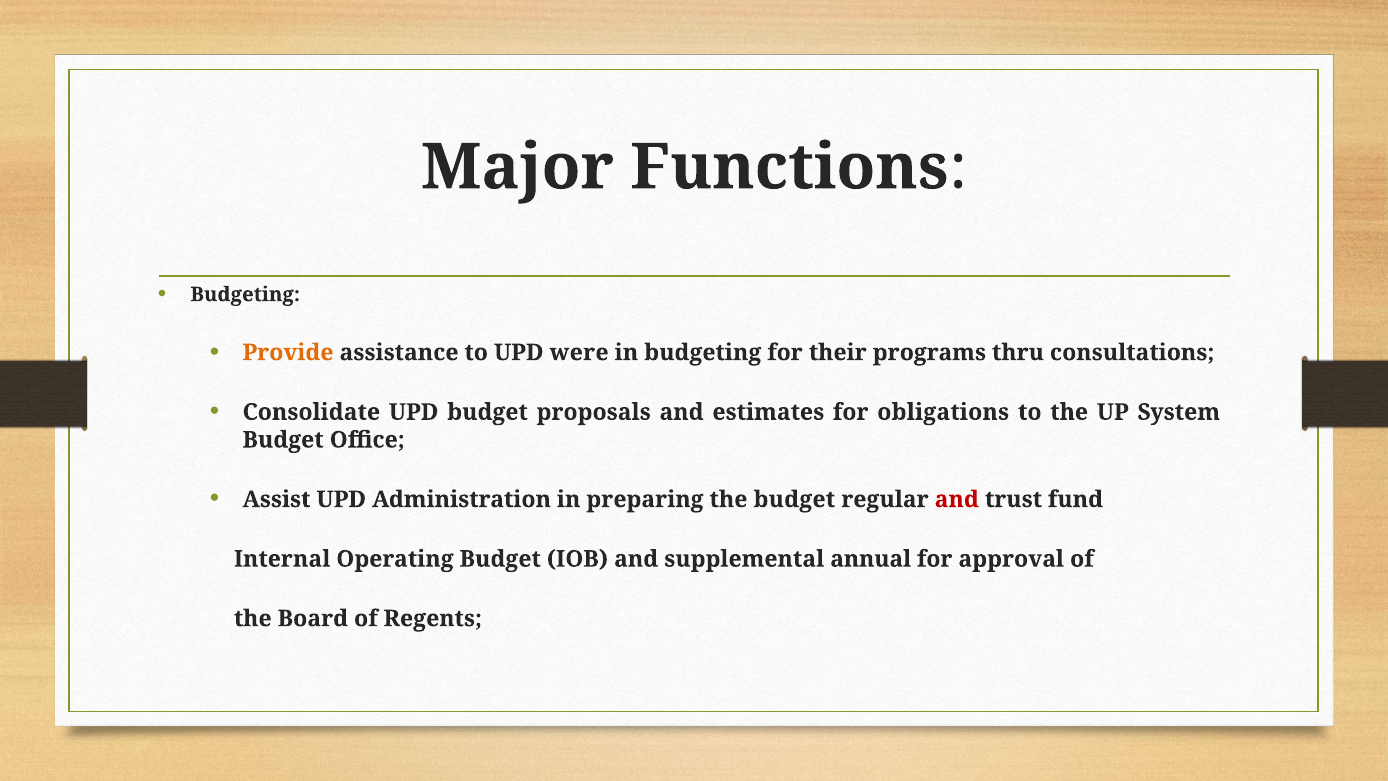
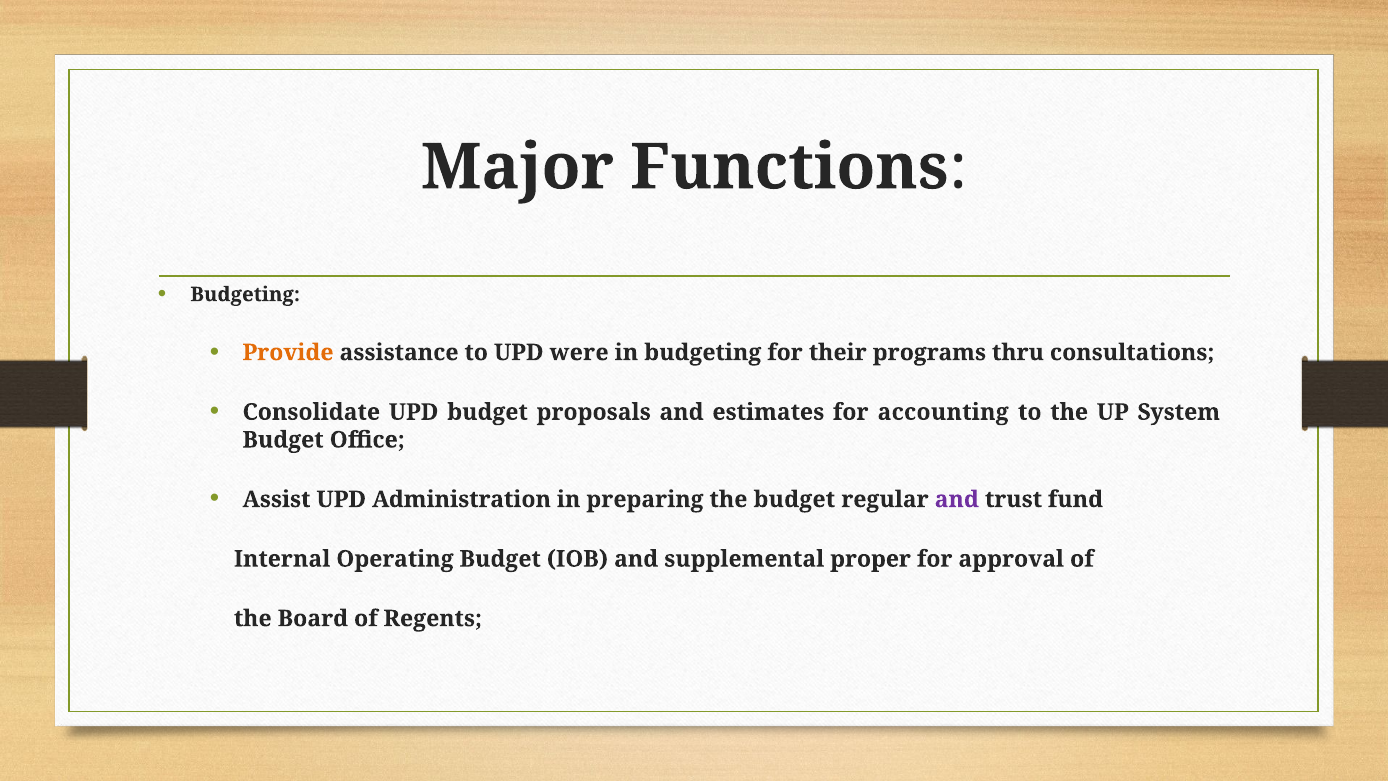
obligations: obligations -> accounting (943, 412)
and colour: red -> purple (957, 499)
annual: annual -> proper (871, 559)
